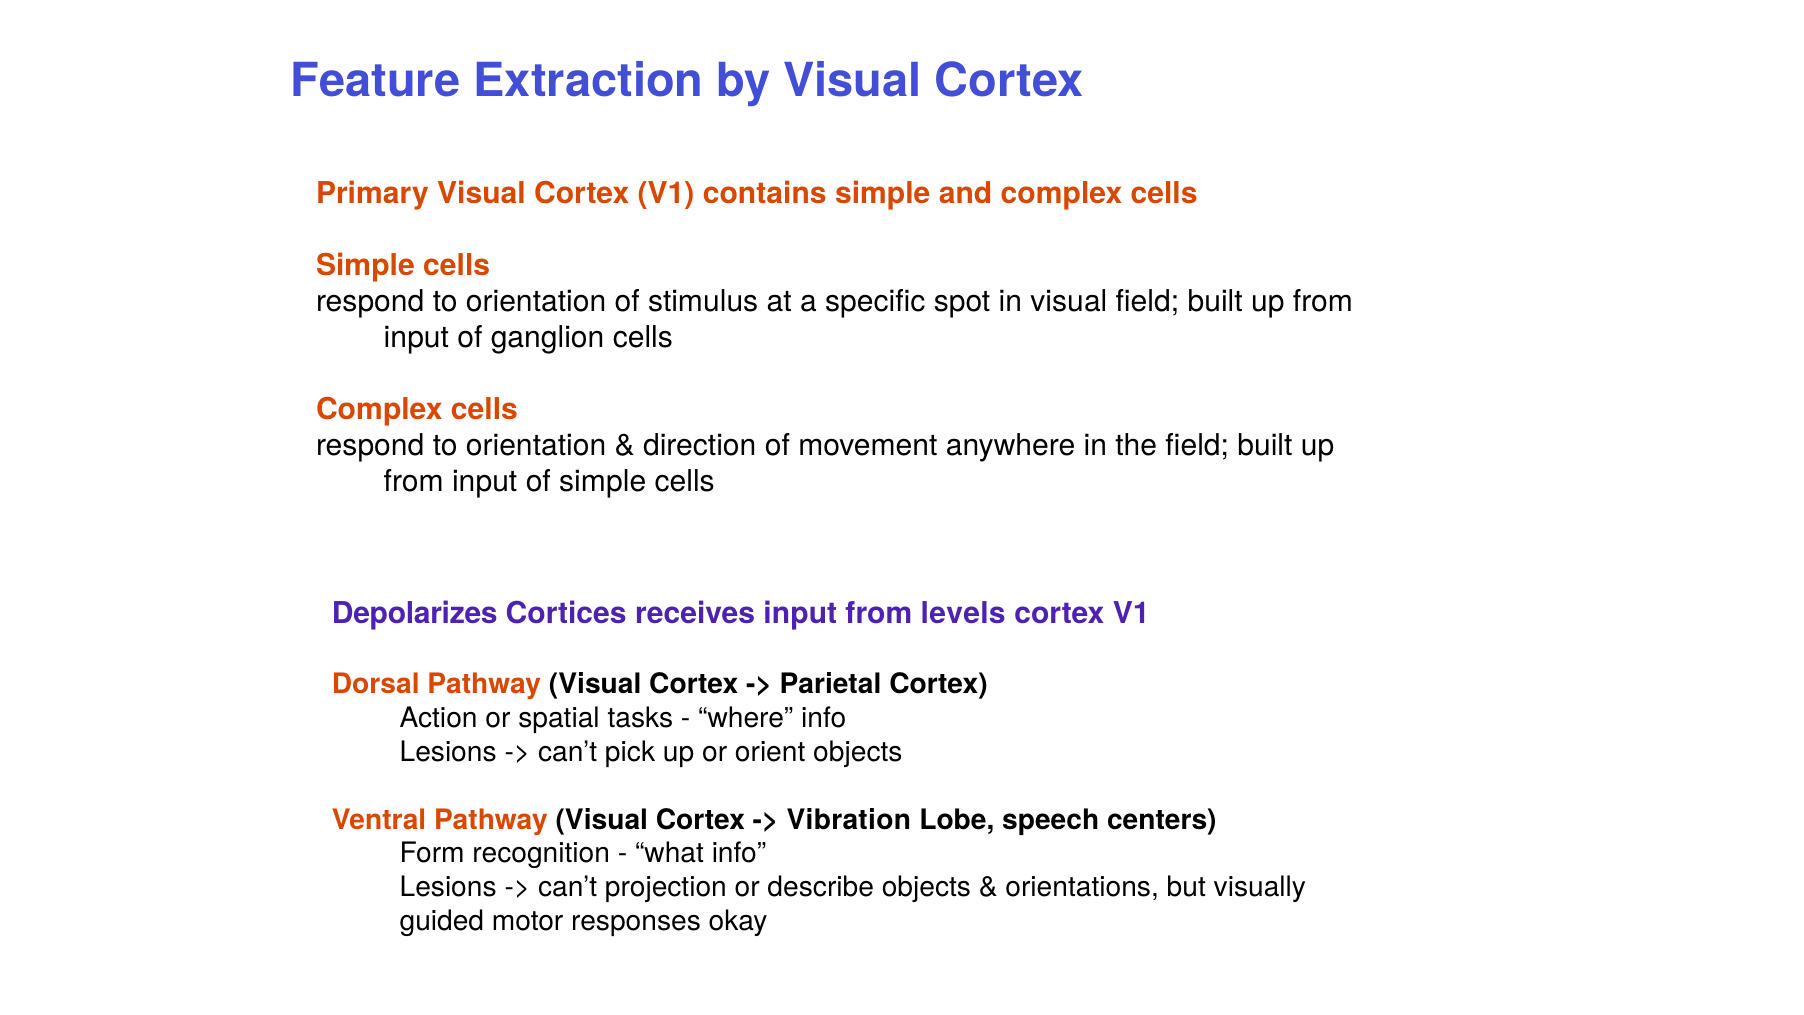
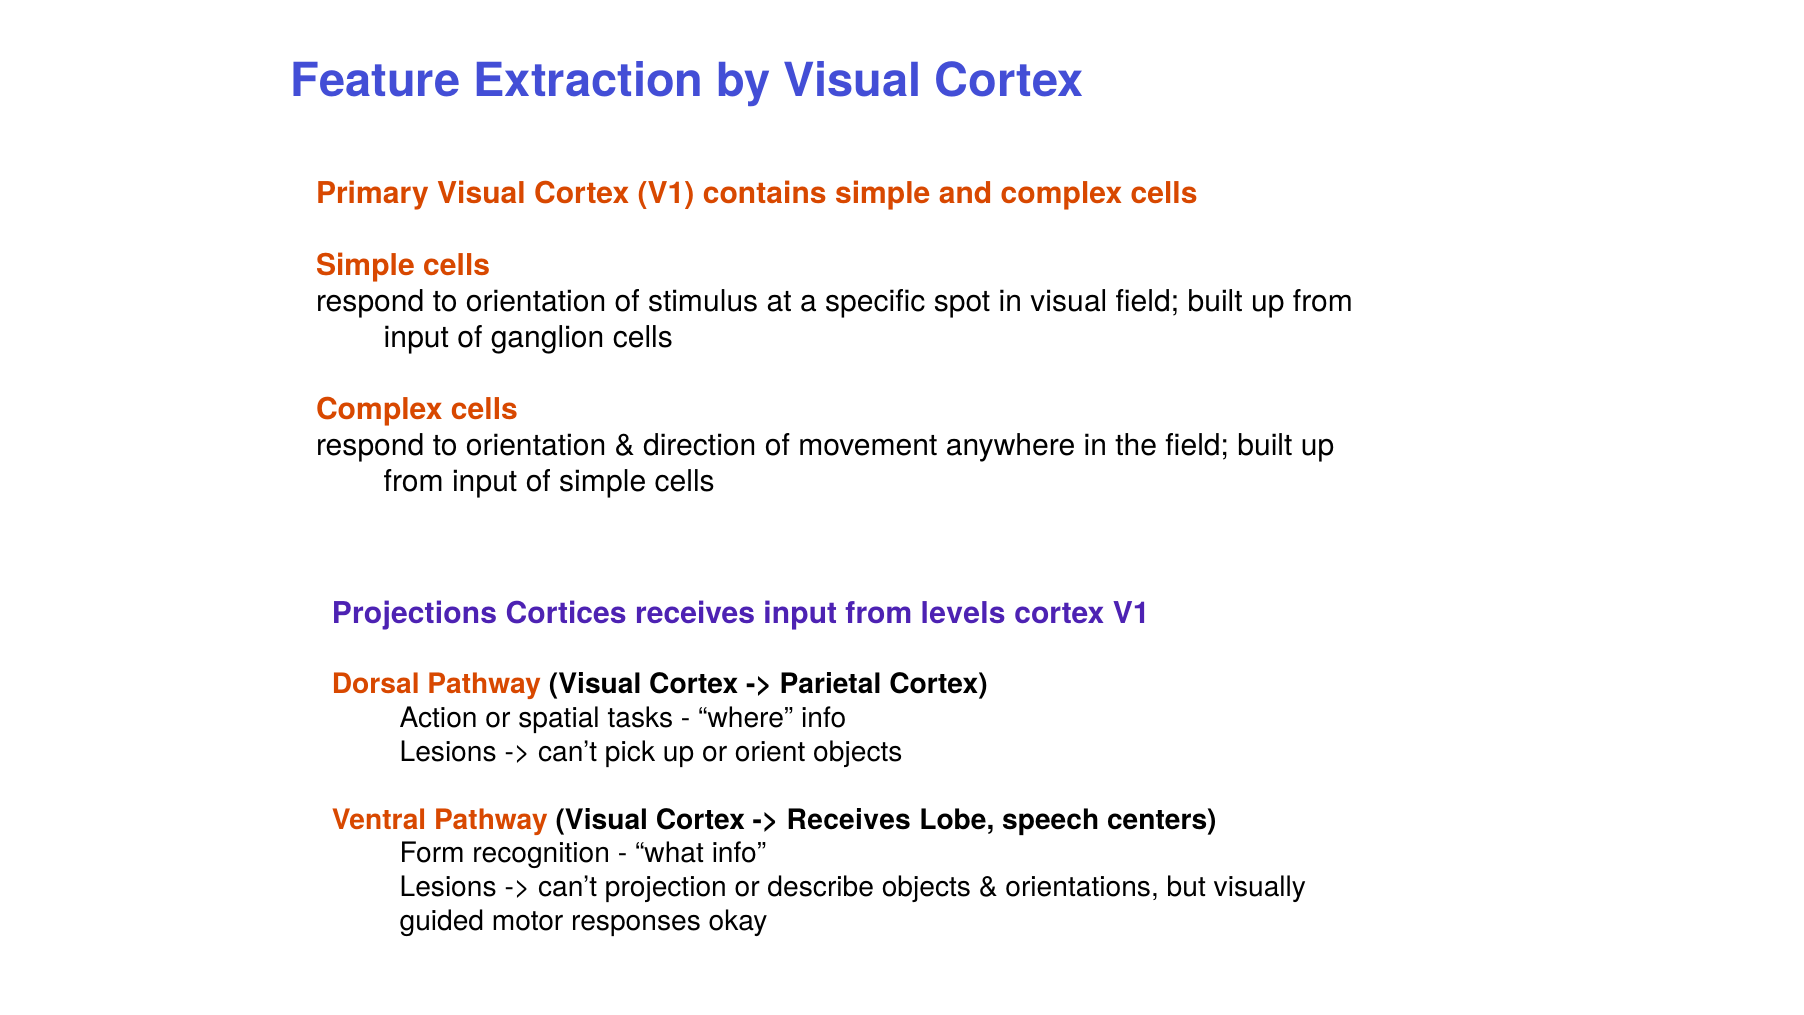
Depolarizes: Depolarizes -> Projections (415, 613)
Vibration: Vibration -> Receives (849, 820)
